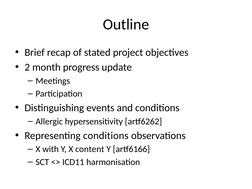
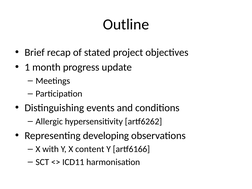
2: 2 -> 1 (27, 67)
Representing conditions: conditions -> developing (106, 136)
